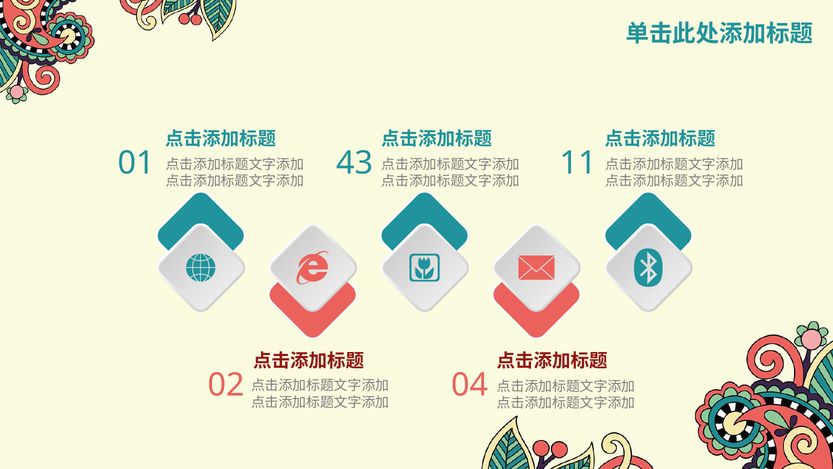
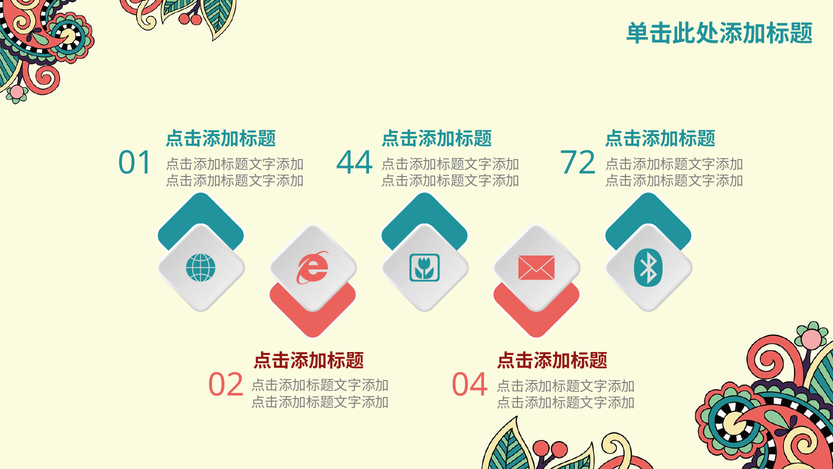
43: 43 -> 44 (355, 163)
11: 11 -> 72 (578, 163)
